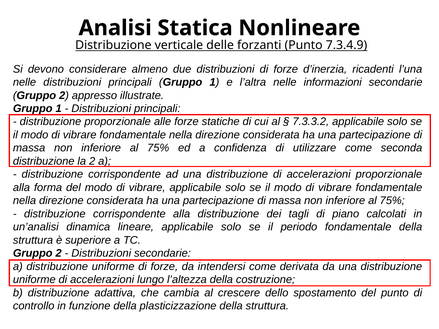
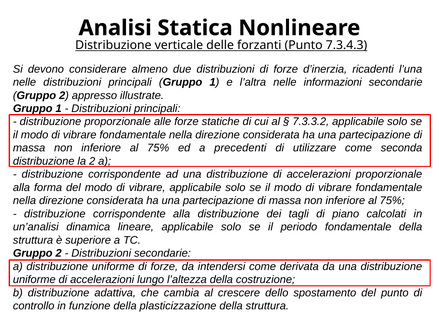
7.3.4.9: 7.3.4.9 -> 7.3.4.3 (346, 45)
confidenza: confidenza -> precedenti (240, 148)
